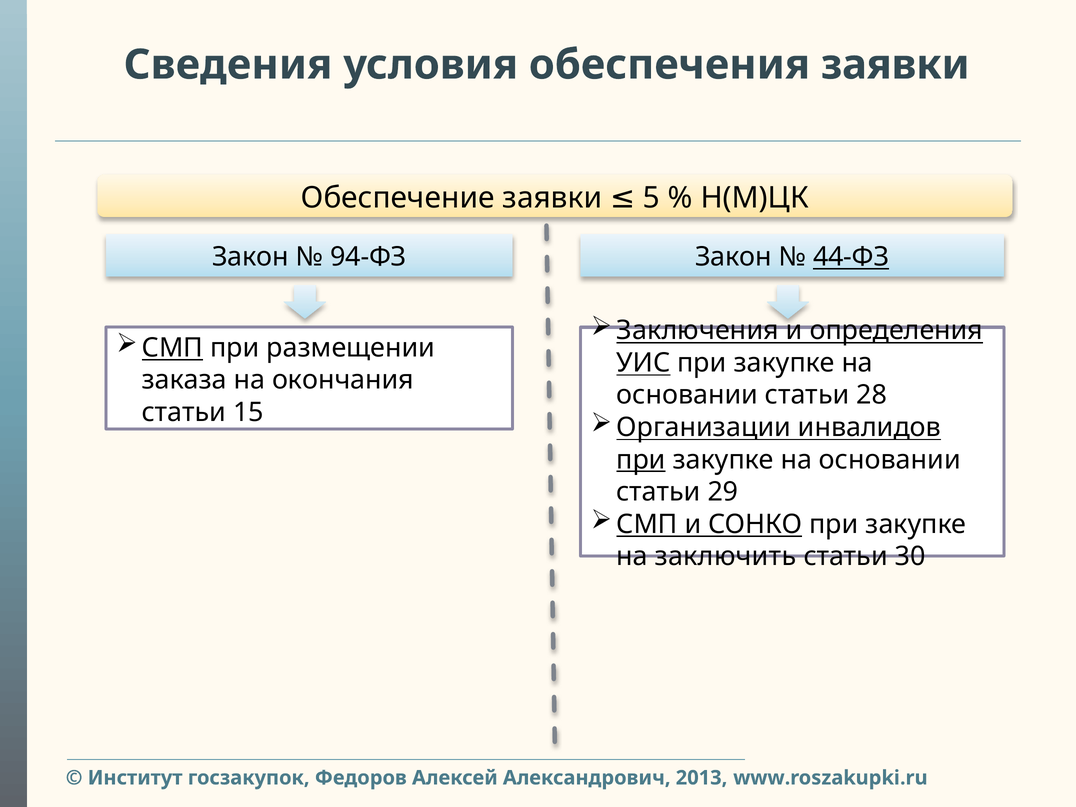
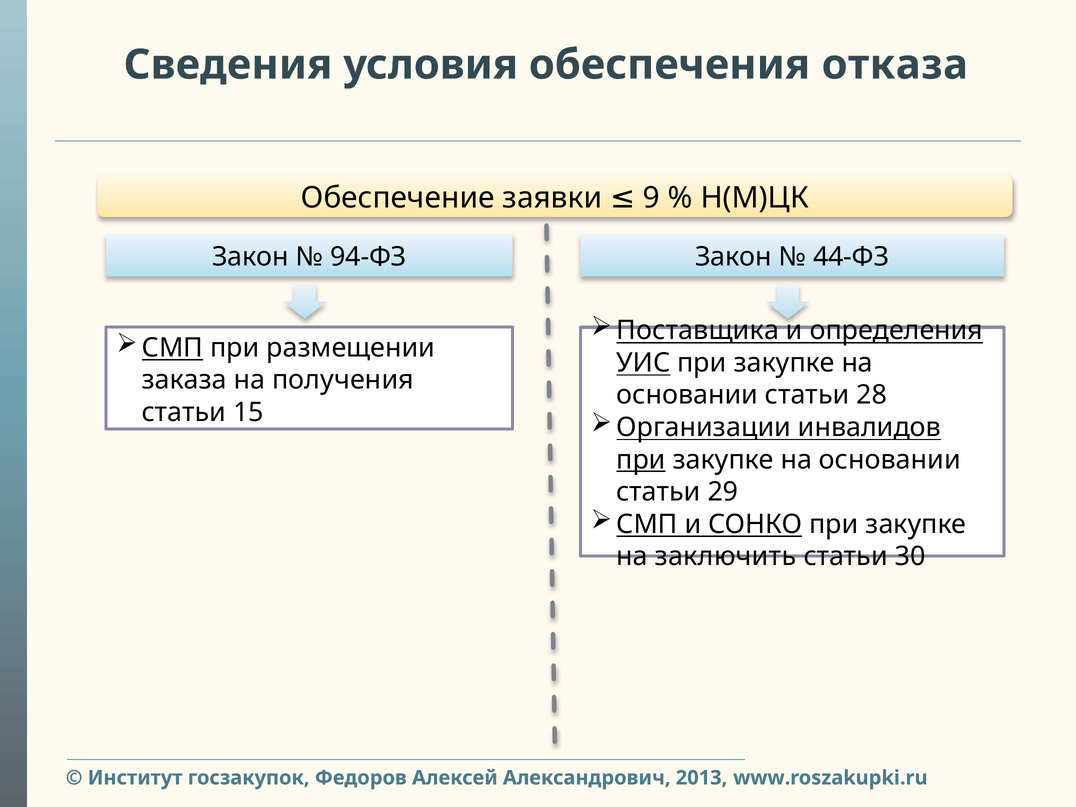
обеспечения заявки: заявки -> отказа (895, 65)
5: 5 -> 9 (651, 198)
44-ФЗ underline: present -> none (851, 257)
Заключения: Заключения -> Поставщика (698, 331)
окончания: окончания -> получения (343, 380)
